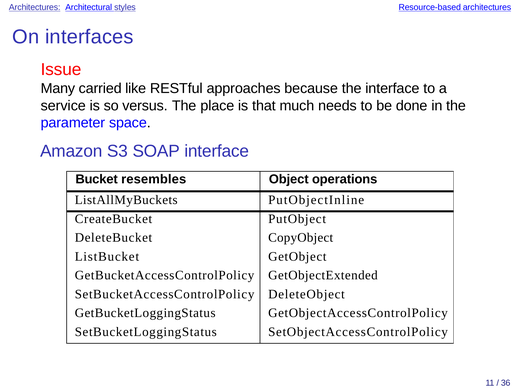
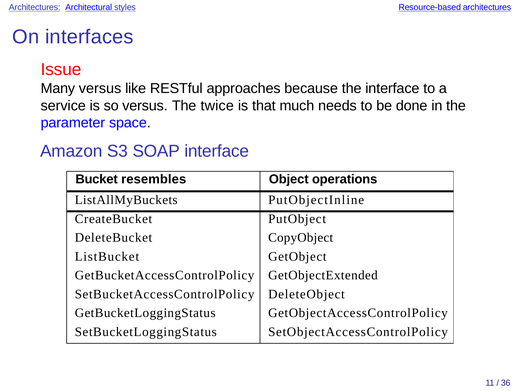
Many carried: carried -> versus (100, 88)
place: place -> twice (217, 106)
